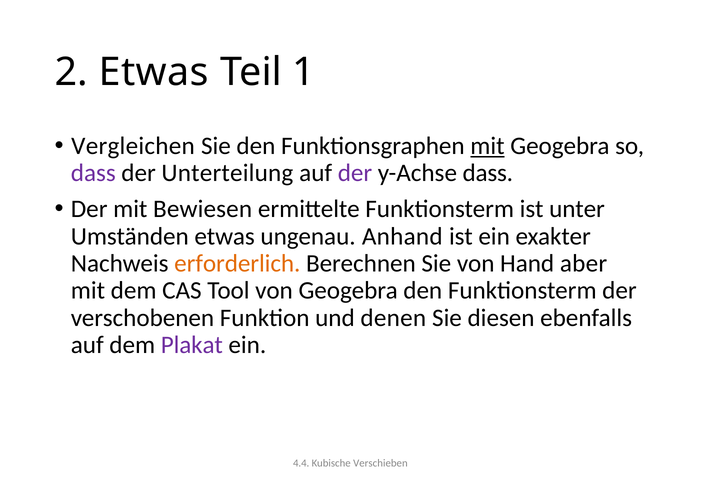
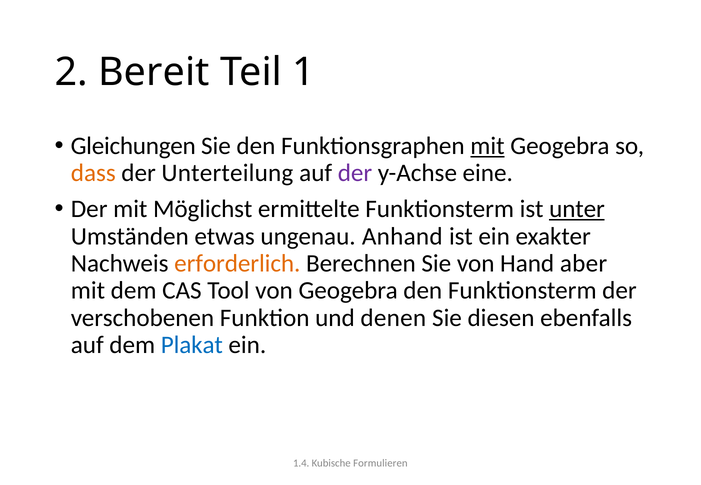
2 Etwas: Etwas -> Bereit (154, 72)
Vergleichen: Vergleichen -> Gleichungen (133, 146)
dass colour: purple -> orange (93, 173)
y-Achse dass: dass -> eine (488, 173)
Bewiesen: Bewiesen -> Möglichst (203, 209)
unter underline: none -> present (577, 209)
Plakat colour: purple -> blue (192, 345)
4.4: 4.4 -> 1.4 (301, 463)
Verschieben: Verschieben -> Formulieren (380, 463)
